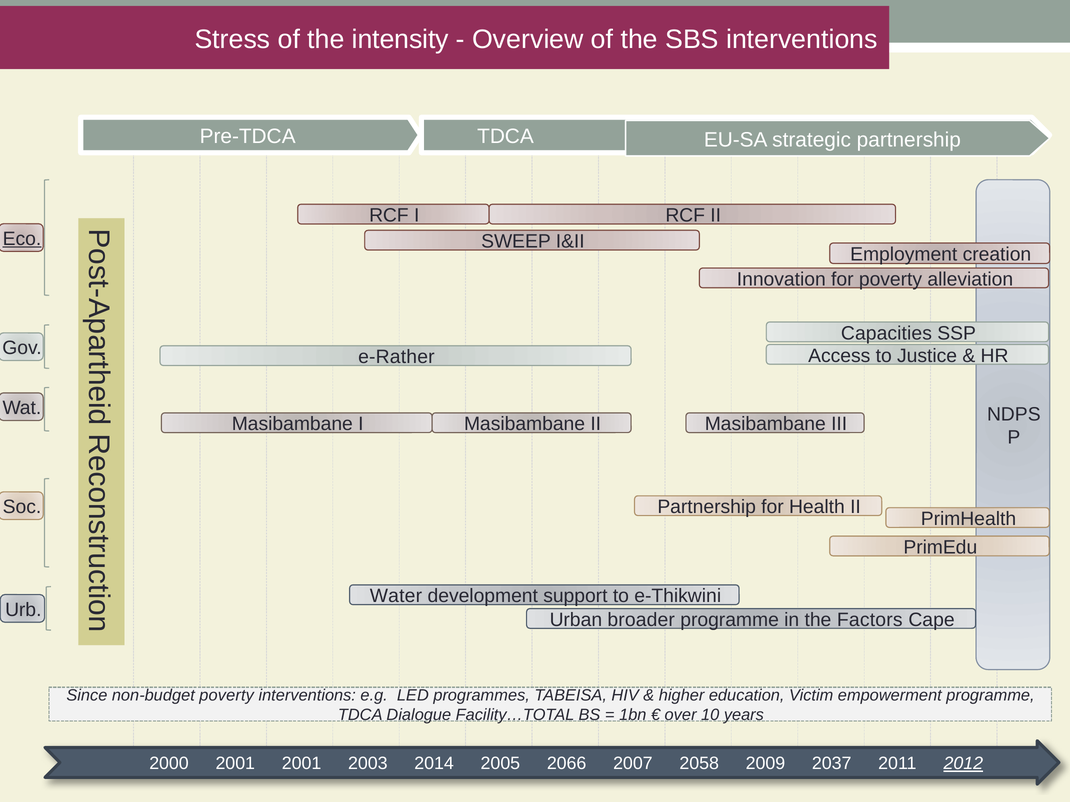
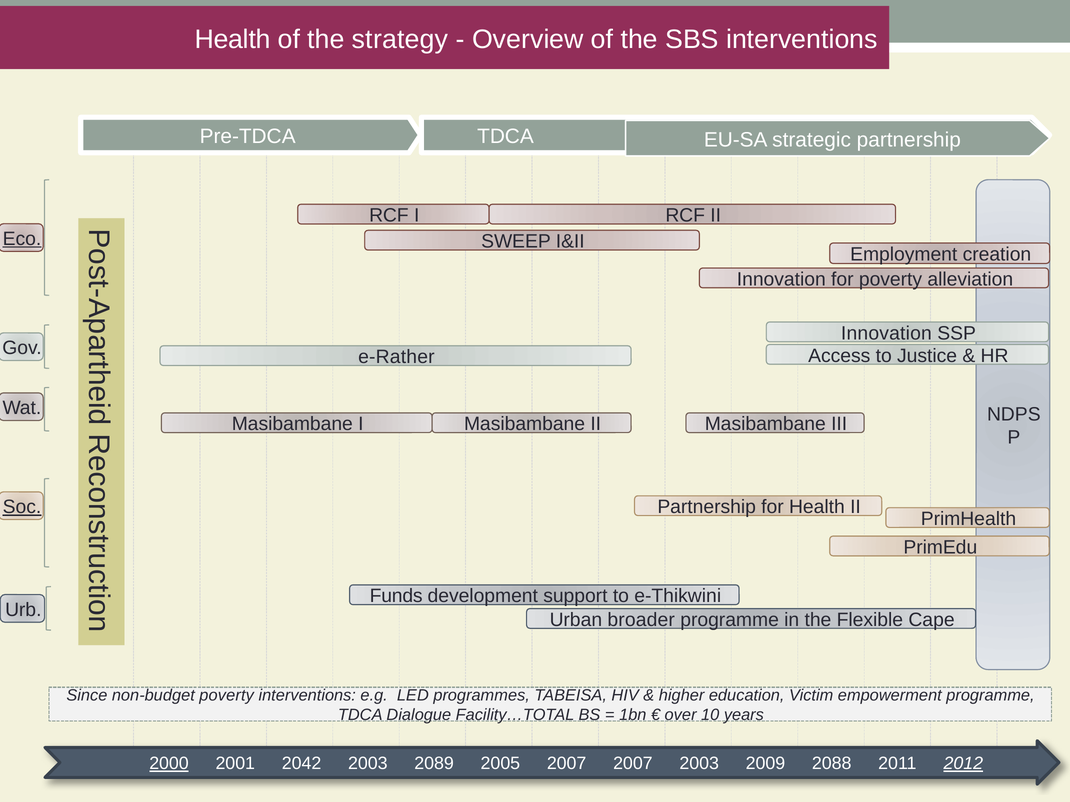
Stress: Stress -> Health (233, 39)
intensity: intensity -> strategy (400, 39)
Capacities: Capacities -> Innovation (886, 333)
Soc underline: none -> present (22, 507)
Water: Water -> Funds (396, 596)
Factors: Factors -> Flexible (870, 620)
2000 underline: none -> present (169, 764)
2001: 2001 -> 2042 (302, 764)
2014: 2014 -> 2089 (434, 764)
2066: 2066 -> 2007 (567, 764)
2058: 2058 -> 2003 (699, 764)
2037: 2037 -> 2088 (832, 764)
